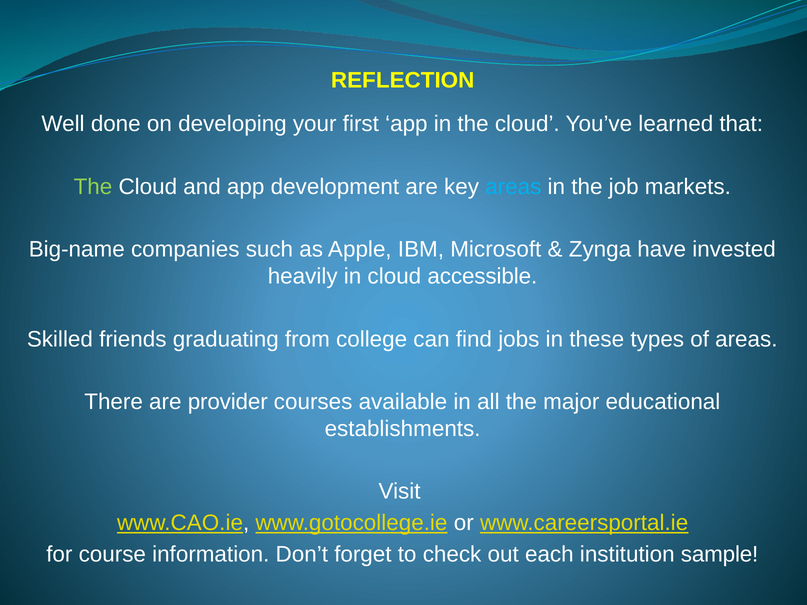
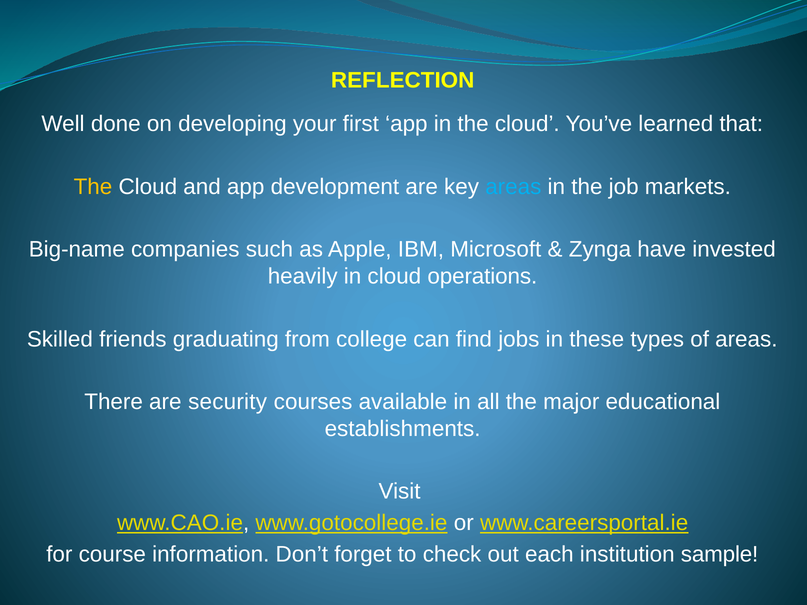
The colour: light green -> yellow (93, 187)
accessible: accessible -> operations (482, 277)
provider: provider -> security (228, 402)
